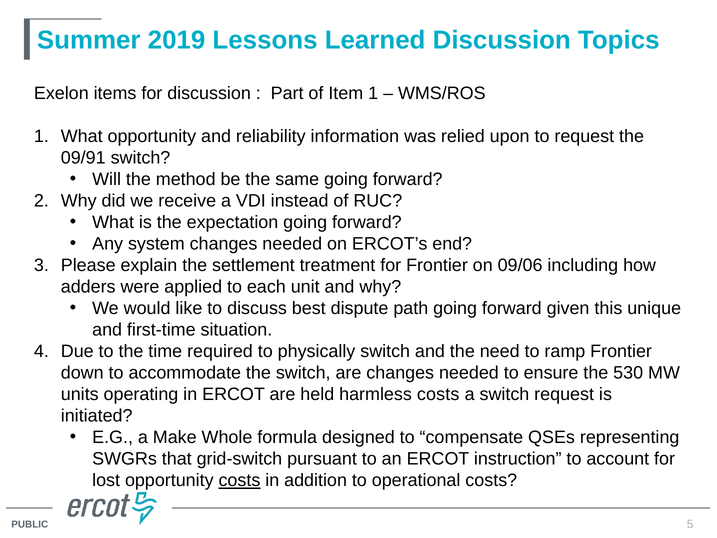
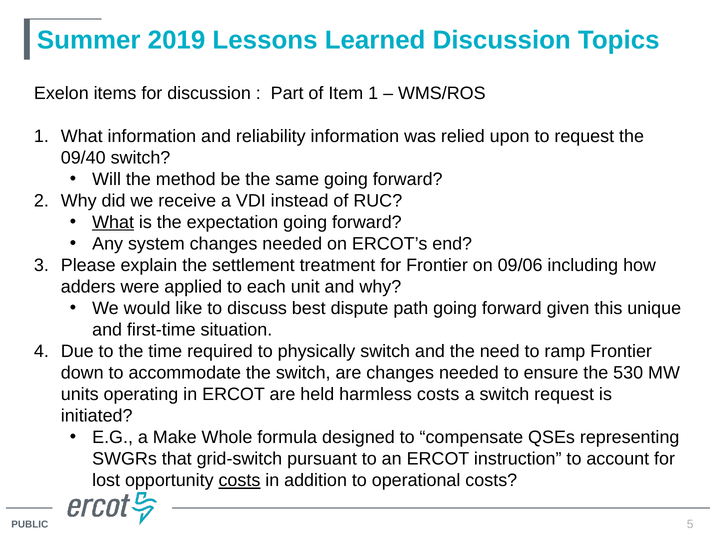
What opportunity: opportunity -> information (152, 136)
09/91: 09/91 -> 09/40 (83, 158)
What underline: none -> present (113, 222)
